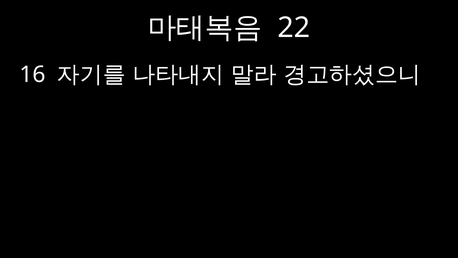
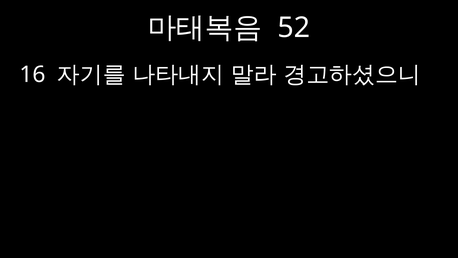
22: 22 -> 52 (294, 28)
